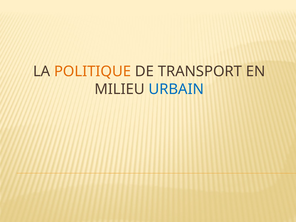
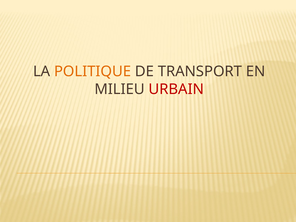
URBAIN colour: blue -> red (176, 89)
